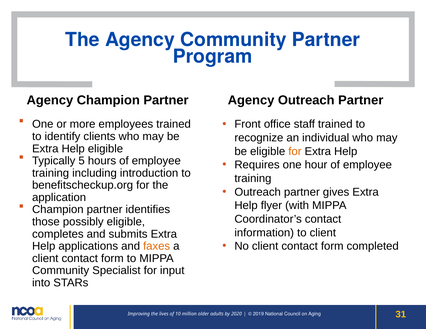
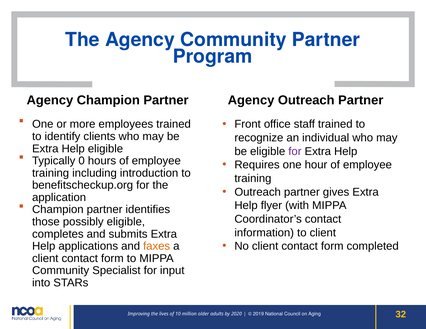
for colour: orange -> purple (295, 151)
5: 5 -> 0 (82, 161)
31: 31 -> 32 (401, 315)
